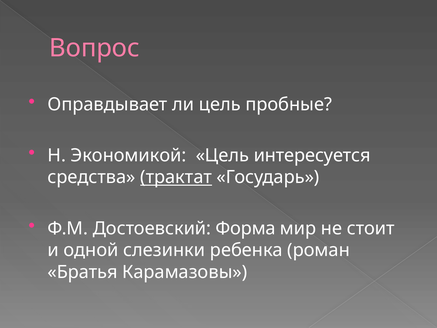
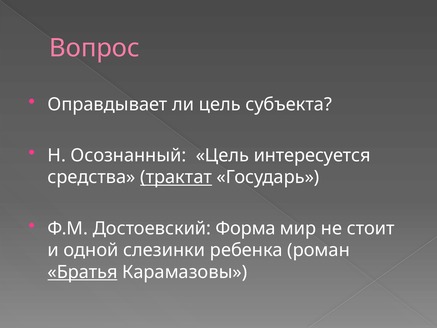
пробные: пробные -> субъекта (289, 104)
Экономикой: Экономикой -> Осознанный (128, 155)
Братья underline: none -> present (83, 272)
